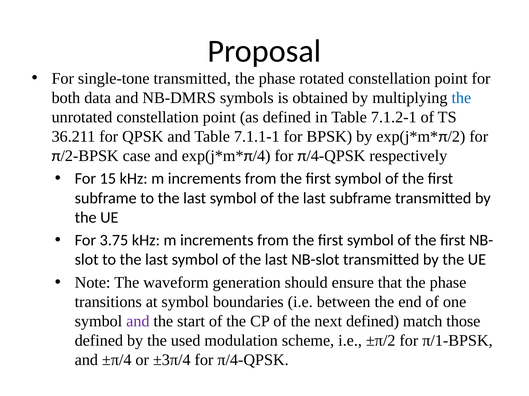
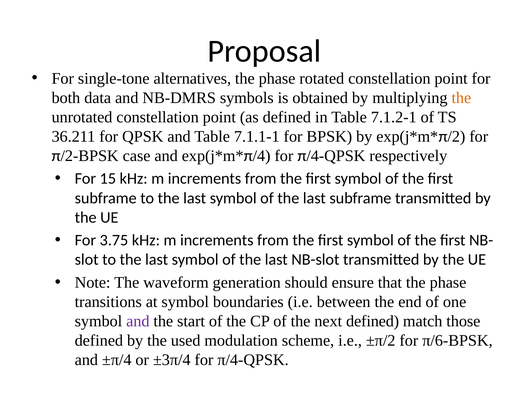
single-tone transmitted: transmitted -> alternatives (192, 79)
the colour: blue -> orange (461, 98)
π/1-BPSK: π/1-BPSK -> π/6-BPSK (457, 341)
